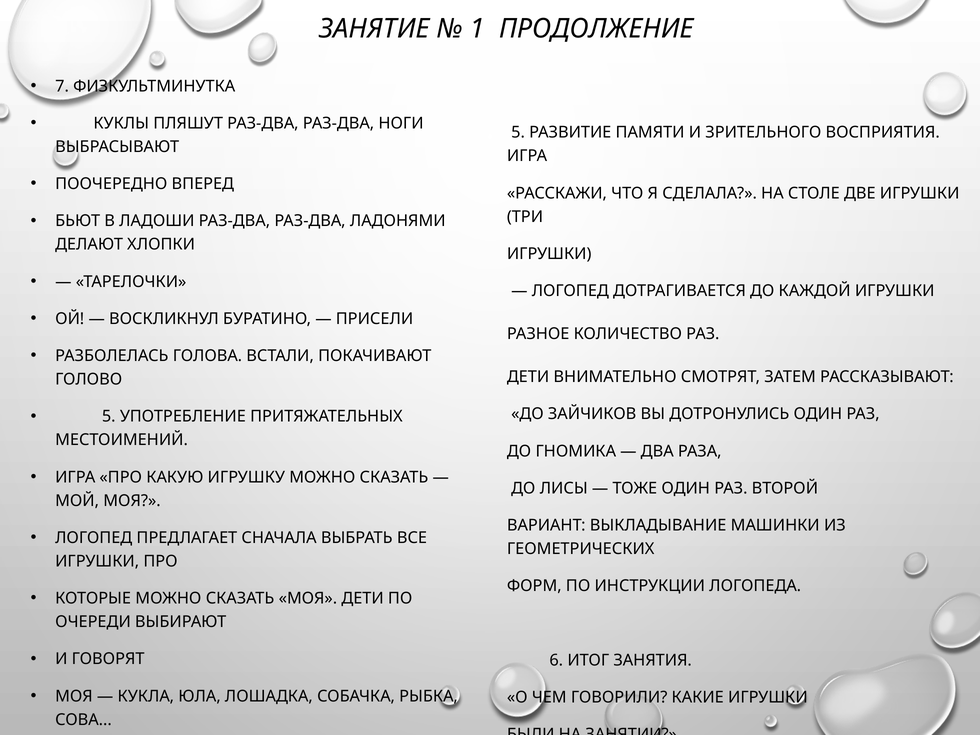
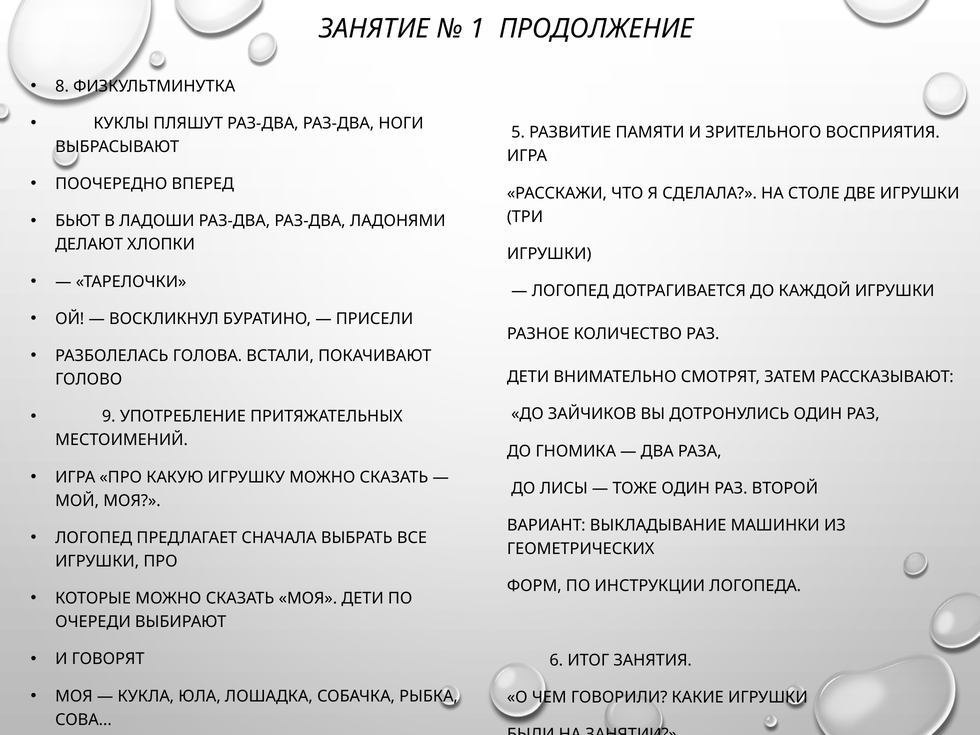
7: 7 -> 8 (62, 86)
5: 5 -> 9 (109, 417)
